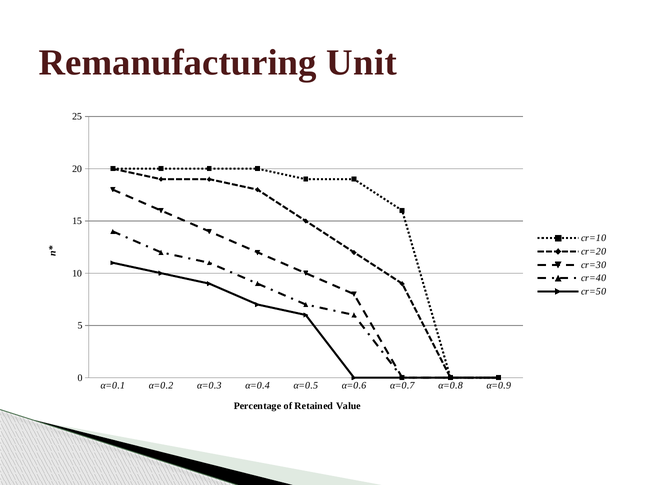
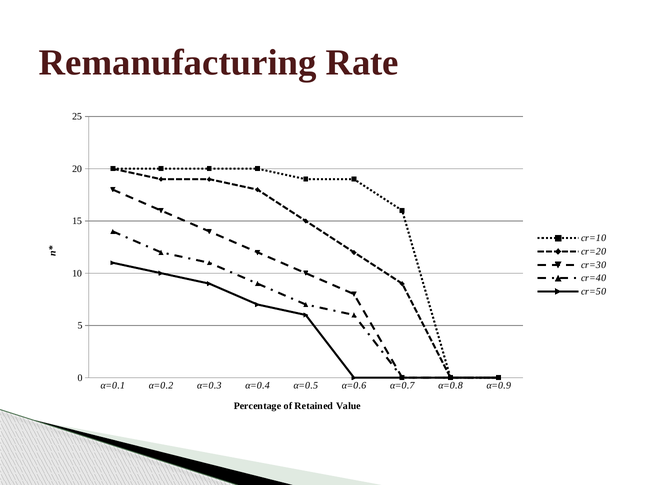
Unit: Unit -> Rate (362, 62)
